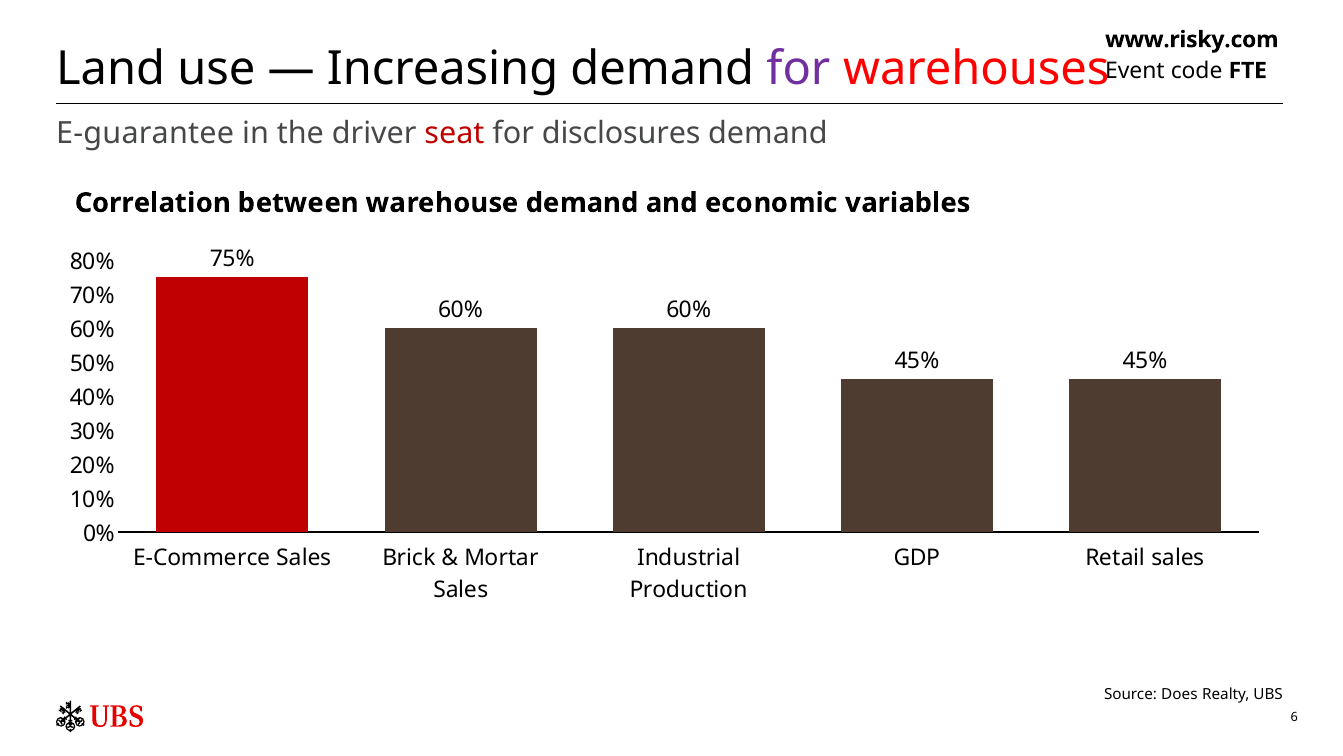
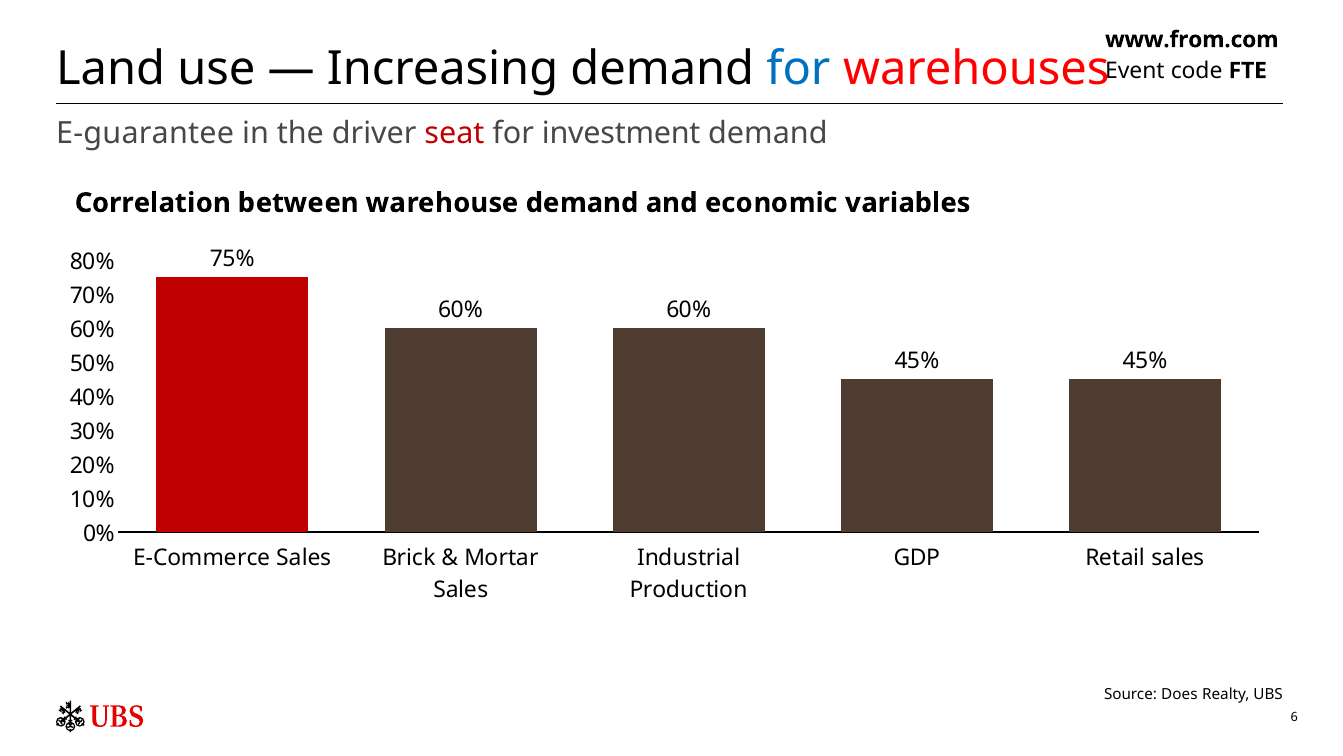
www.risky.com: www.risky.com -> www.from.com (1192, 40)
for colour: purple -> blue (798, 69)
disclosures: disclosures -> investment (621, 133)
